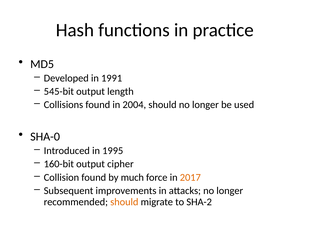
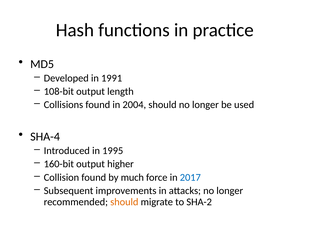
545-bit: 545-bit -> 108-bit (59, 91)
SHA-0: SHA-0 -> SHA-4 (45, 136)
cipher: cipher -> higher (120, 164)
2017 colour: orange -> blue (190, 177)
